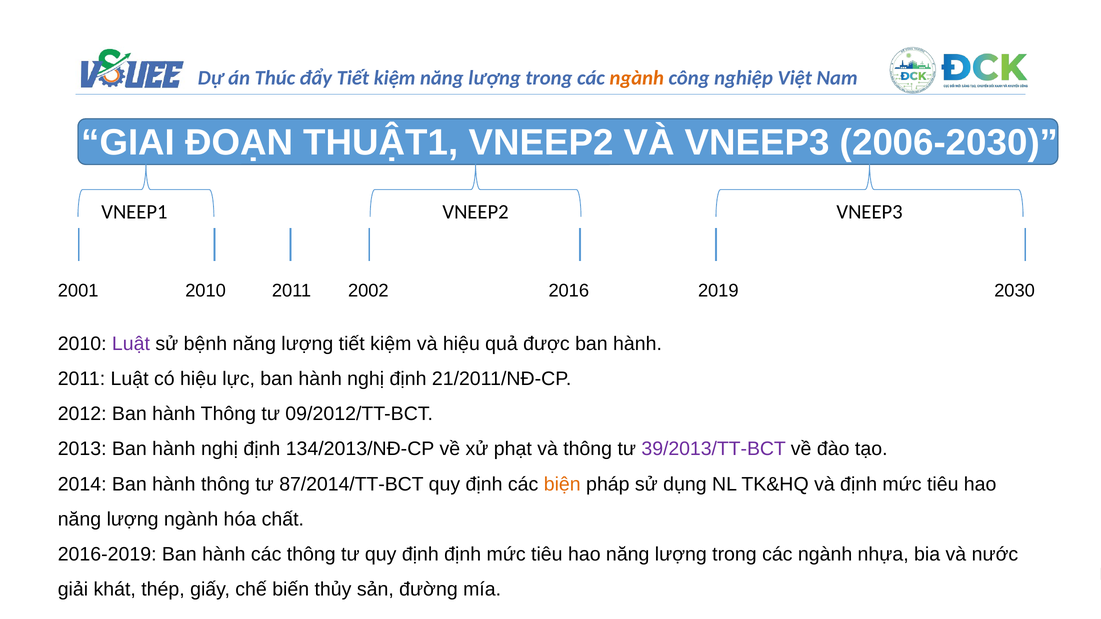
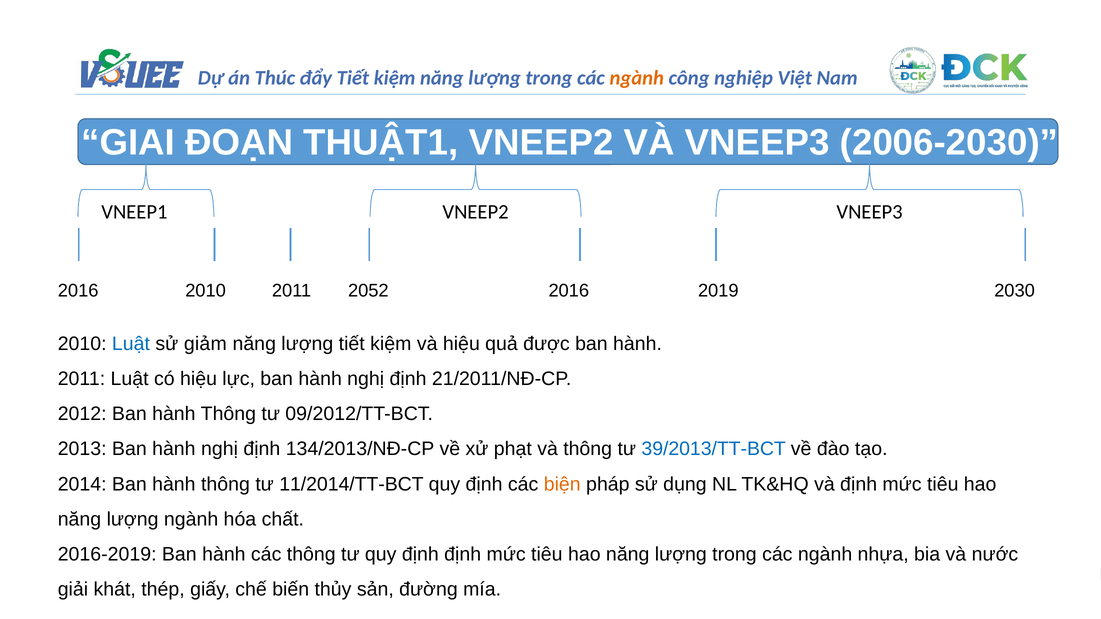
2001: 2001 -> 2016 (78, 291)
2002: 2002 -> 2052 (368, 291)
Luật colour: purple -> blue (131, 344)
bệnh: bệnh -> giảm (205, 344)
39/2013/TT-BCT colour: purple -> blue (714, 449)
87/2014/TT-BCT: 87/2014/TT-BCT -> 11/2014/TT-BCT (351, 484)
